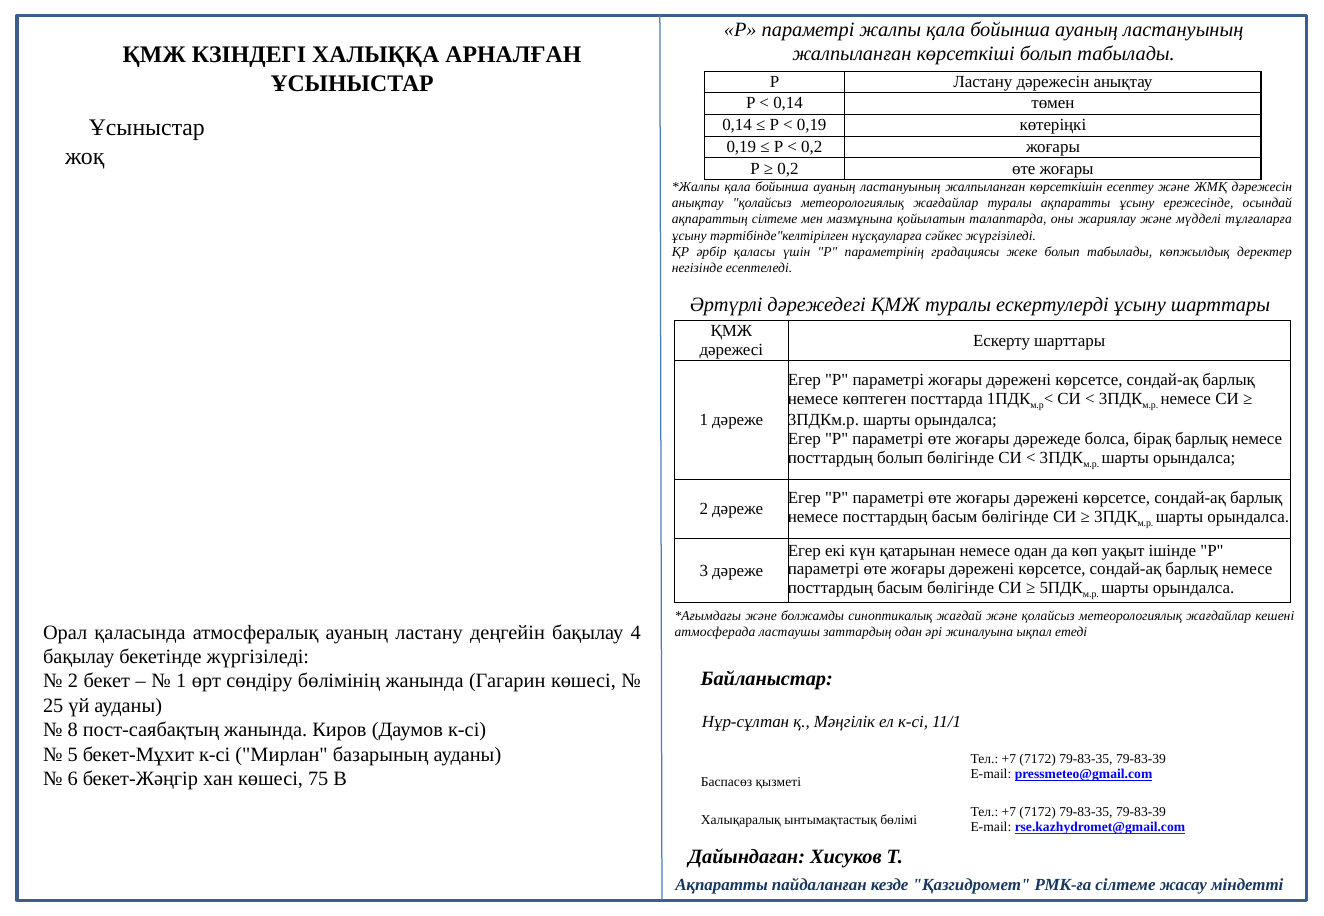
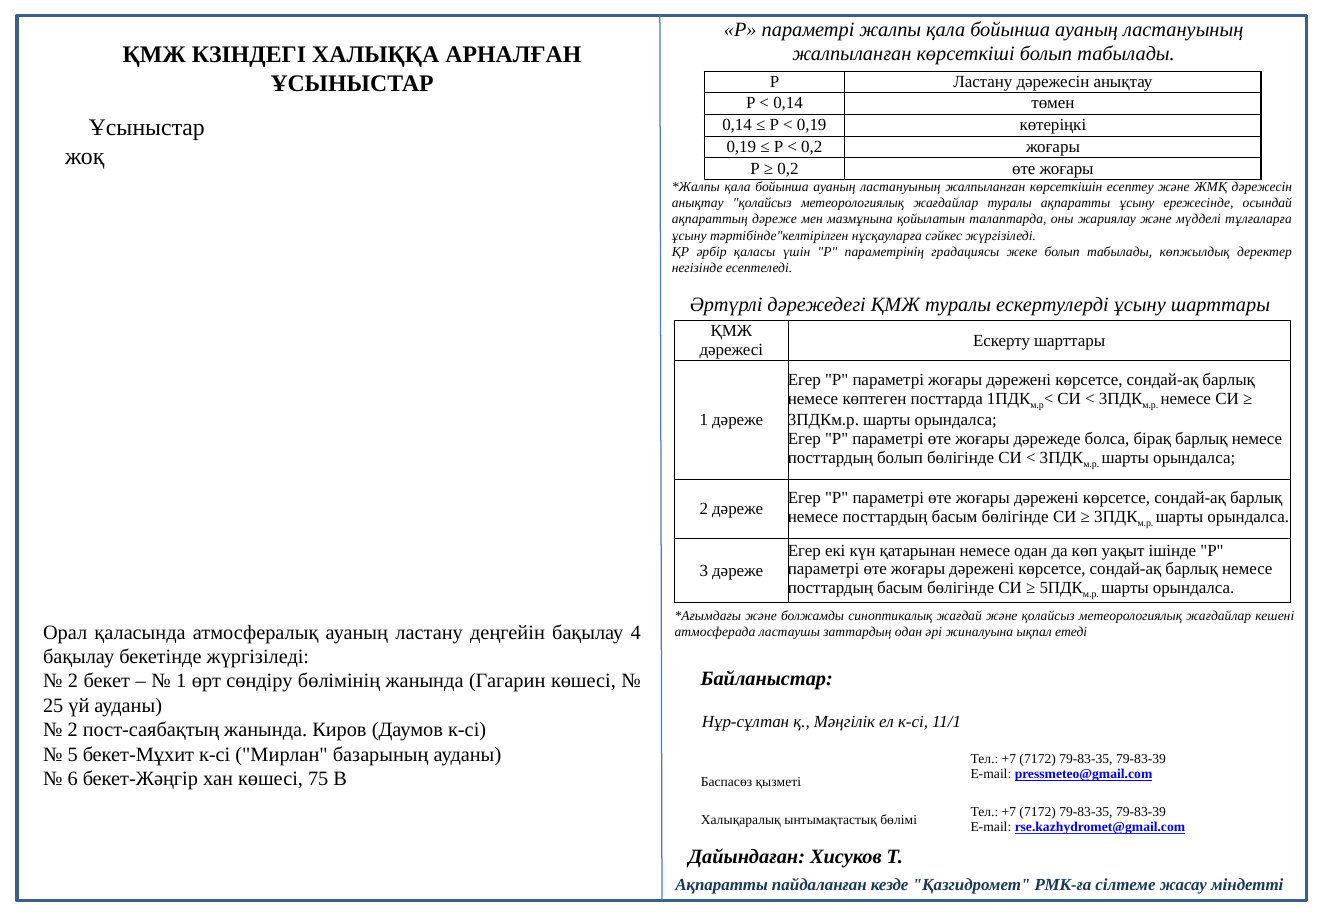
ақпараттың сілтеме: сілтеме -> дәреже (774, 219)
8: 8 -> 2 (73, 731)
